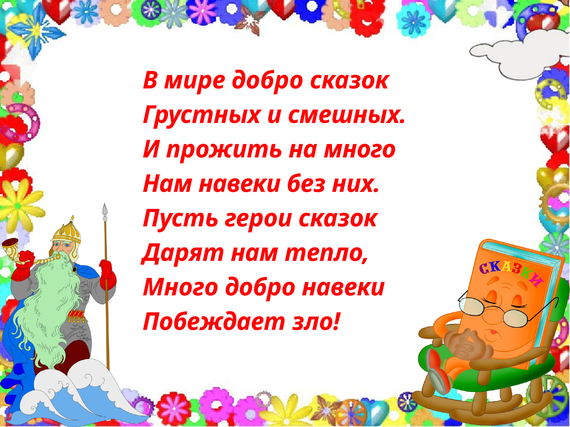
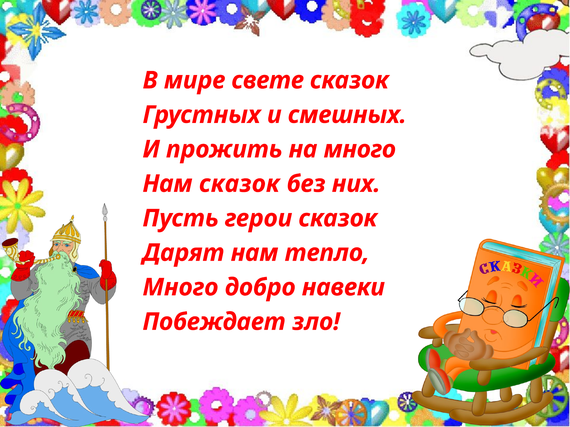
мире добро: добро -> свете (268, 80)
Нам навеки: навеки -> сказок (239, 184)
